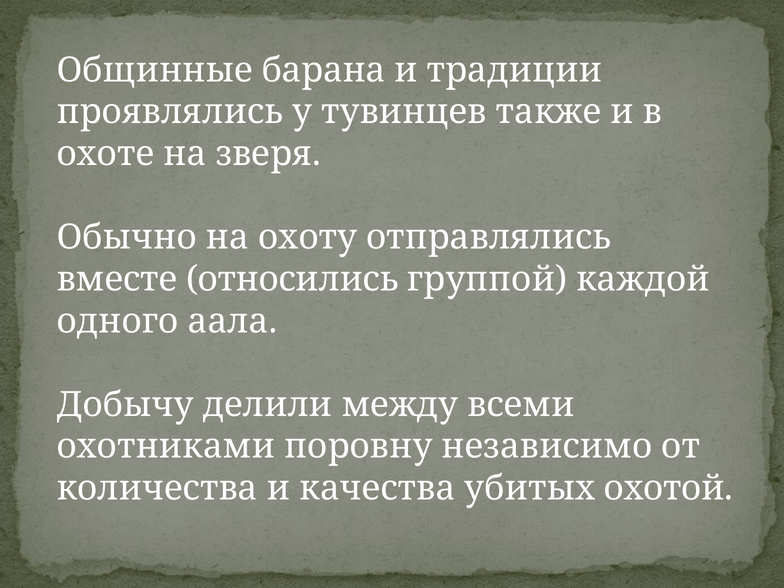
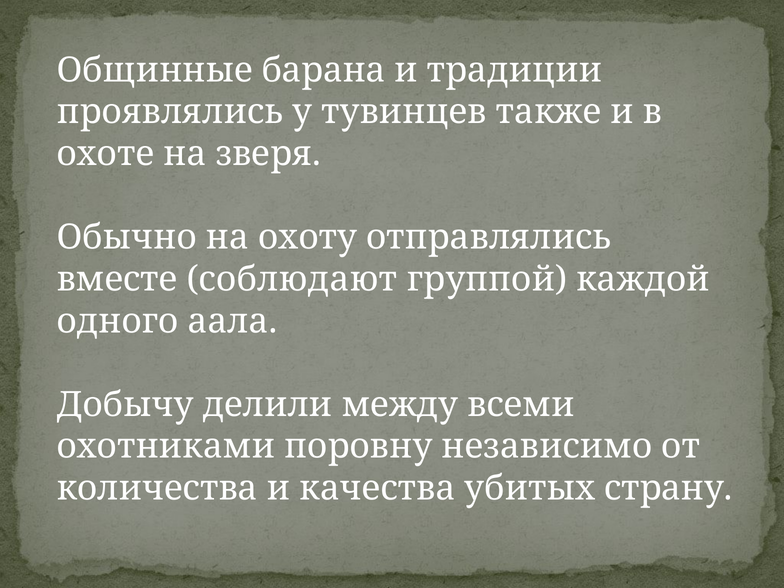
относились: относились -> соблюдают (292, 279)
охотой: охотой -> страну (668, 488)
